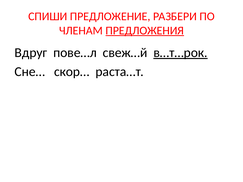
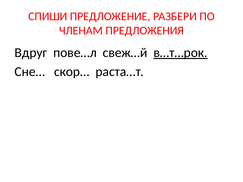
ПРЕДЛОЖЕНИЯ underline: present -> none (145, 31)
